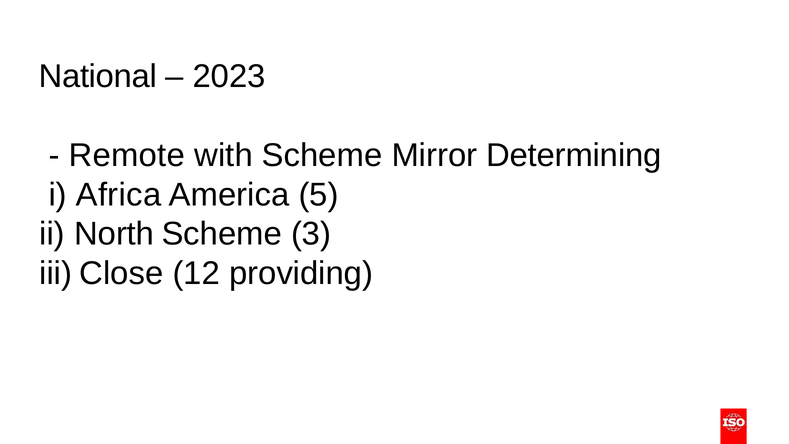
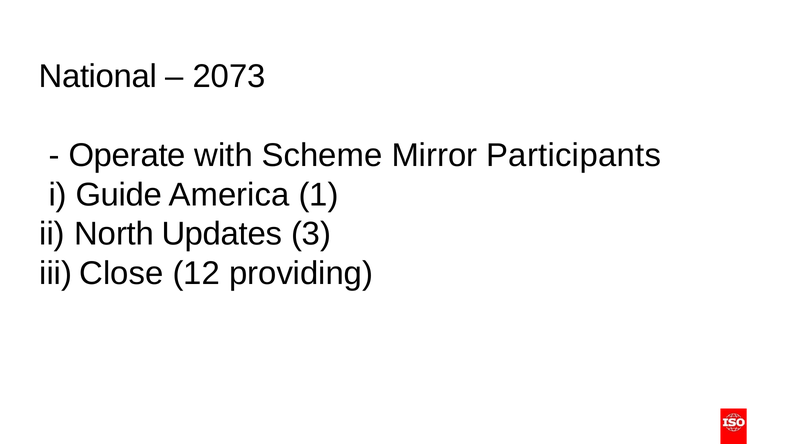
2023: 2023 -> 2073 (229, 76)
Remote: Remote -> Operate (127, 155)
Determining: Determining -> Participants (574, 155)
Africa: Africa -> Guide (119, 195)
5: 5 -> 1 (319, 195)
North Scheme: Scheme -> Updates (222, 234)
